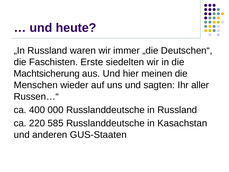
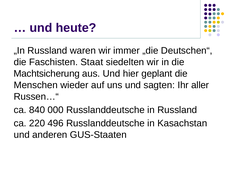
Erste: Erste -> Staat (92, 62)
meinen: meinen -> geplant (157, 73)
400: 400 -> 840 (37, 110)
585: 585 -> 496 (56, 123)
